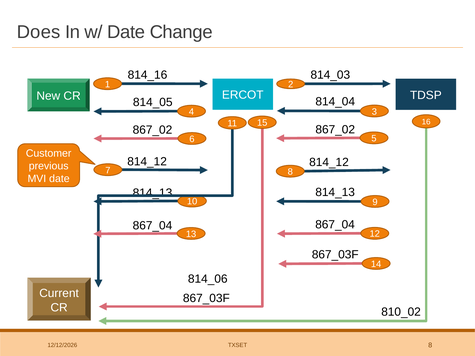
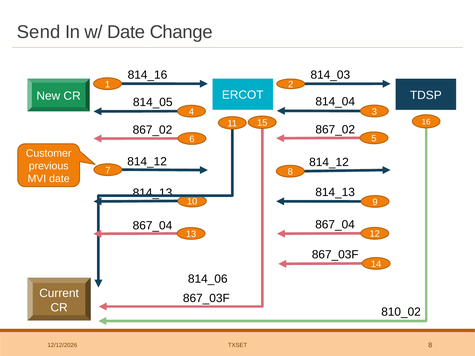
Does: Does -> Send (39, 32)
